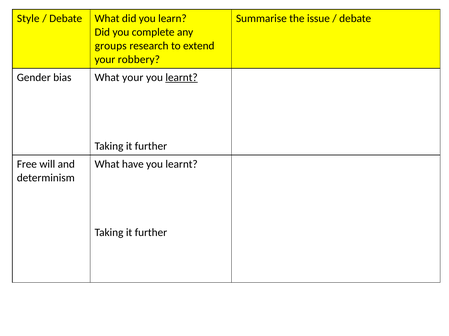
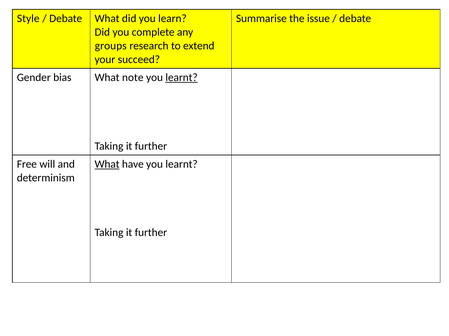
robbery: robbery -> succeed (139, 60)
What your: your -> note (133, 78)
What underline: none -> present (107, 165)
